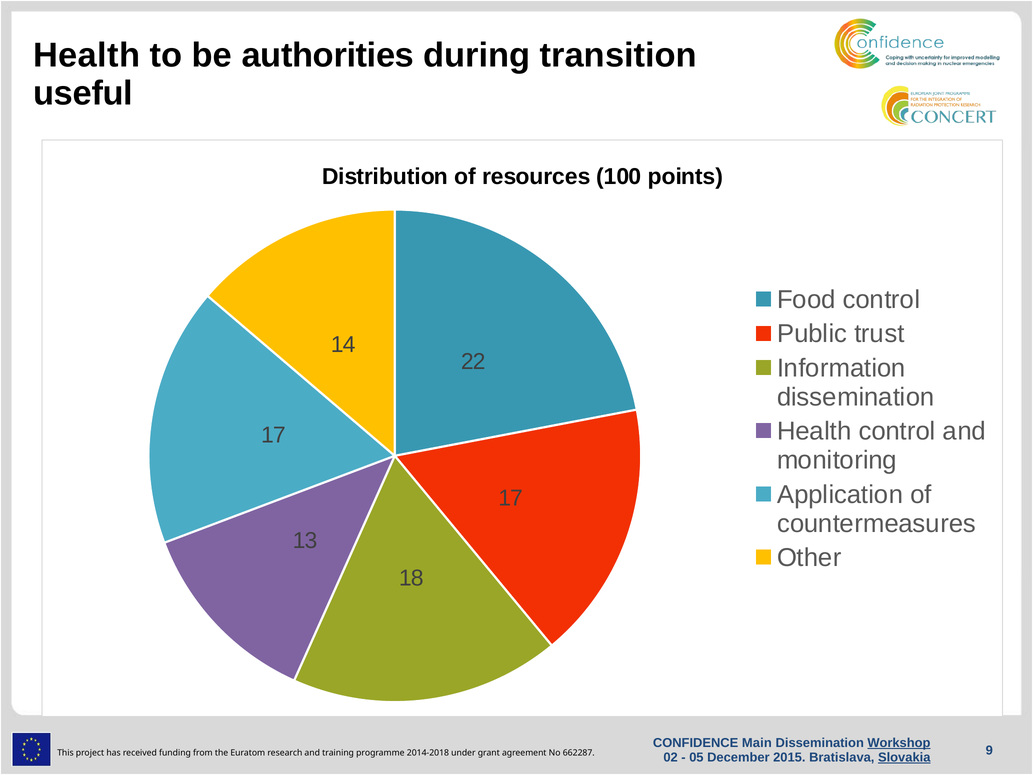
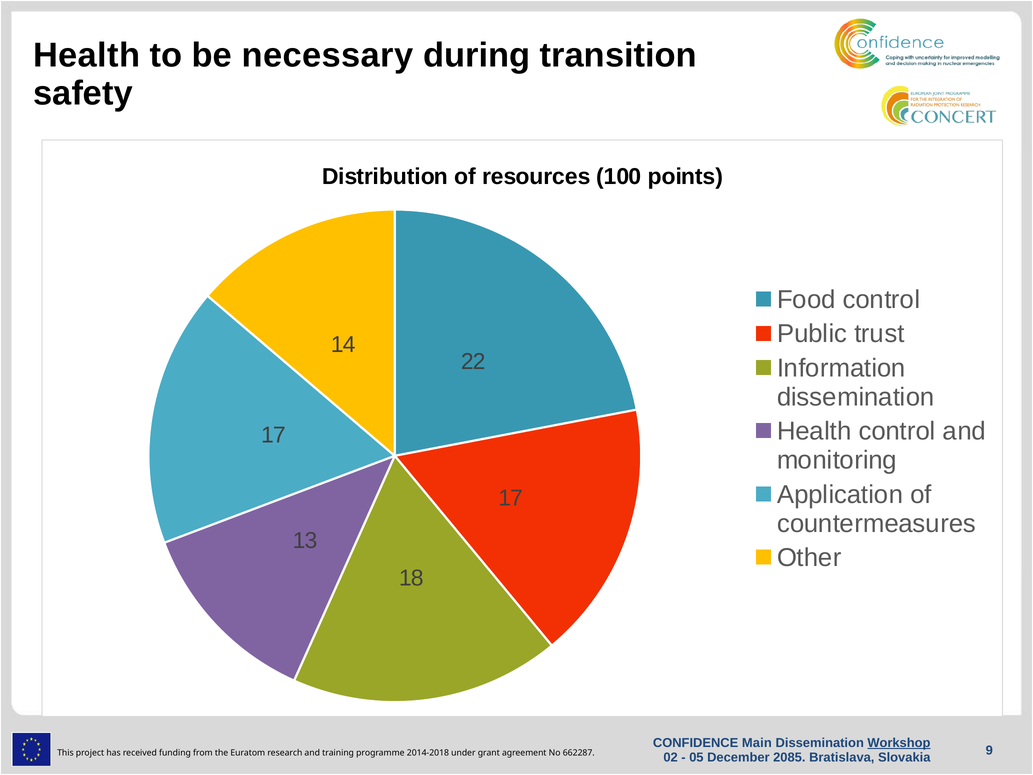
authorities: authorities -> necessary (328, 55)
useful: useful -> safety (83, 94)
2015: 2015 -> 2085 (789, 757)
Slovakia underline: present -> none (904, 757)
